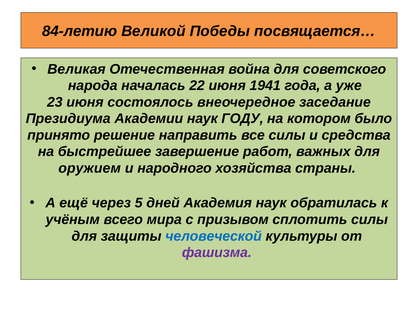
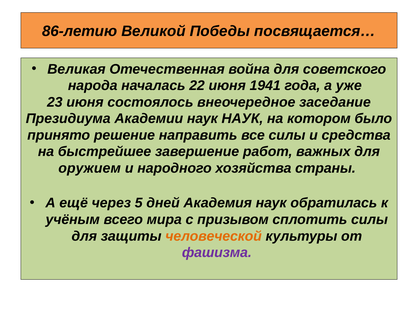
84-летию: 84-летию -> 86-летию (80, 31)
наук ГОДУ: ГОДУ -> НАУК (242, 119)
человеческой colour: blue -> orange (214, 236)
